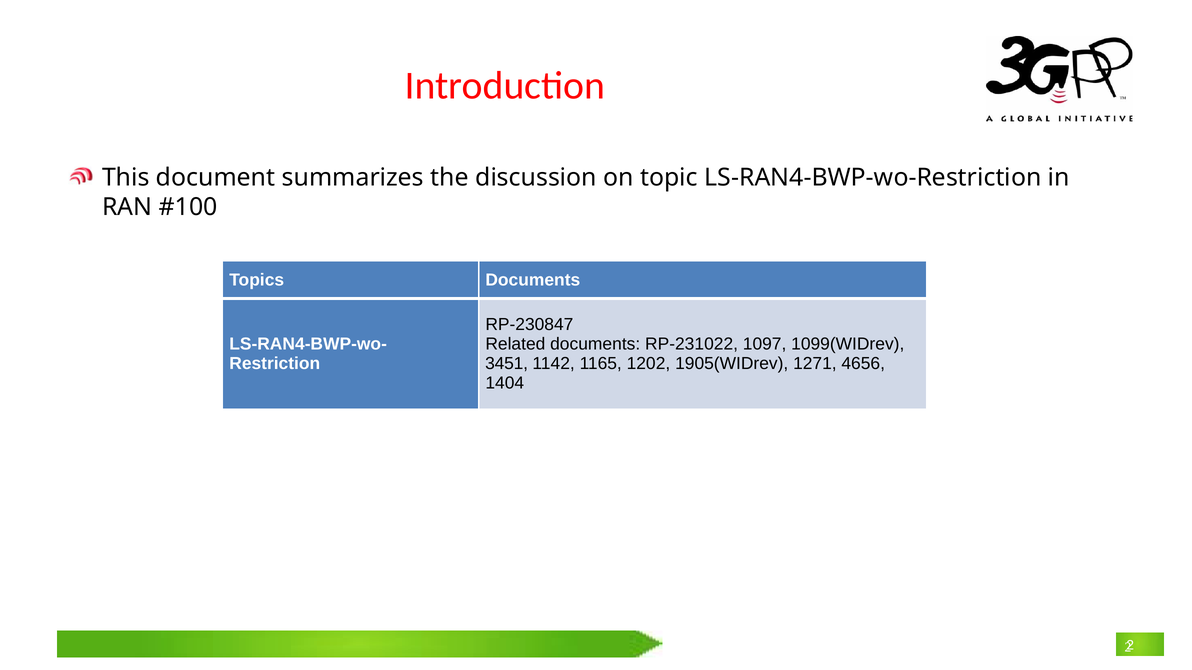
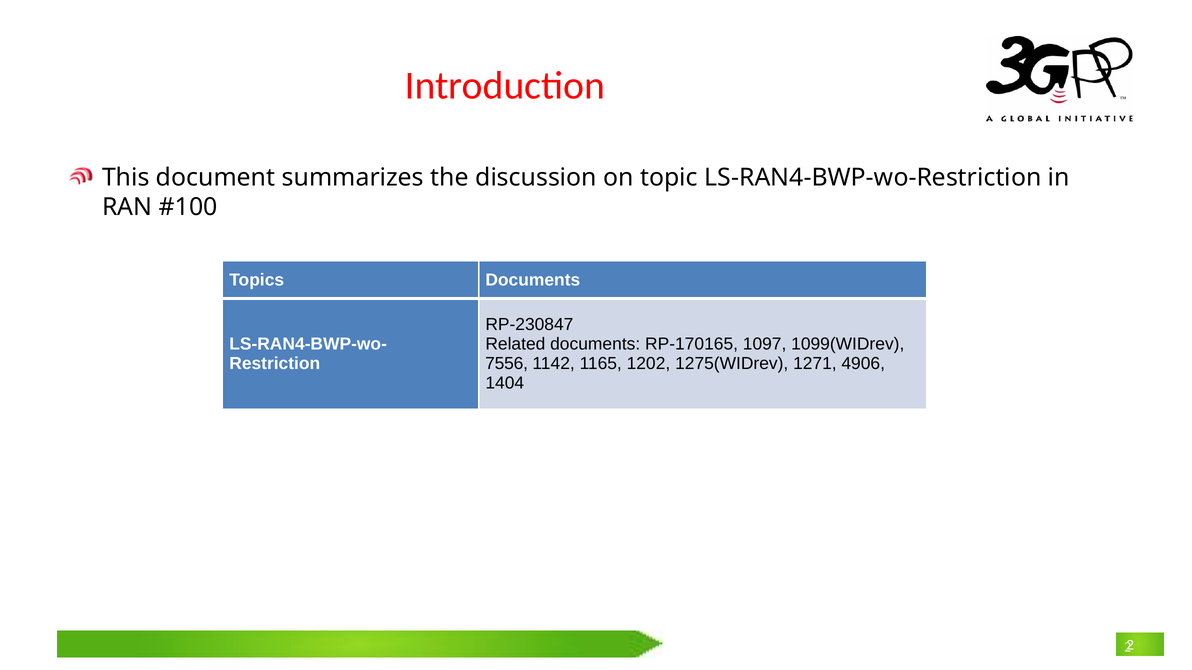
RP-231022: RP-231022 -> RP-170165 (692, 344)
3451: 3451 -> 7556 (507, 364)
1905(WIDrev: 1905(WIDrev -> 1275(WIDrev (732, 364)
4656: 4656 -> 4906 (863, 364)
